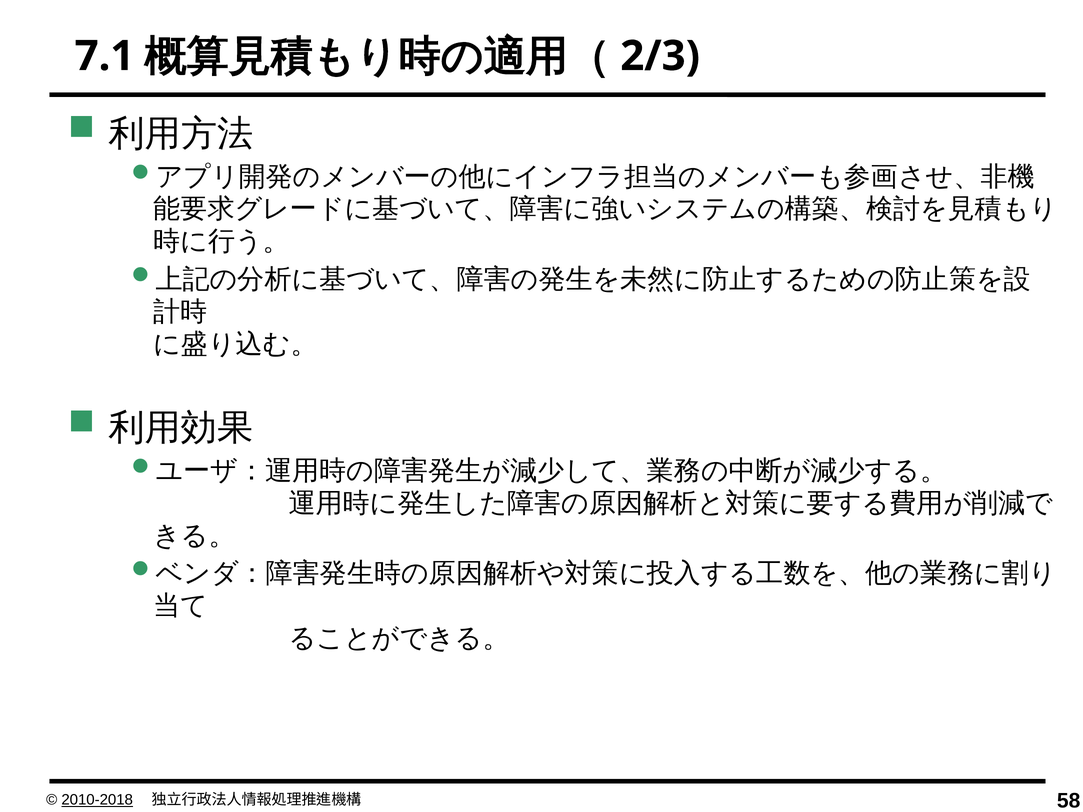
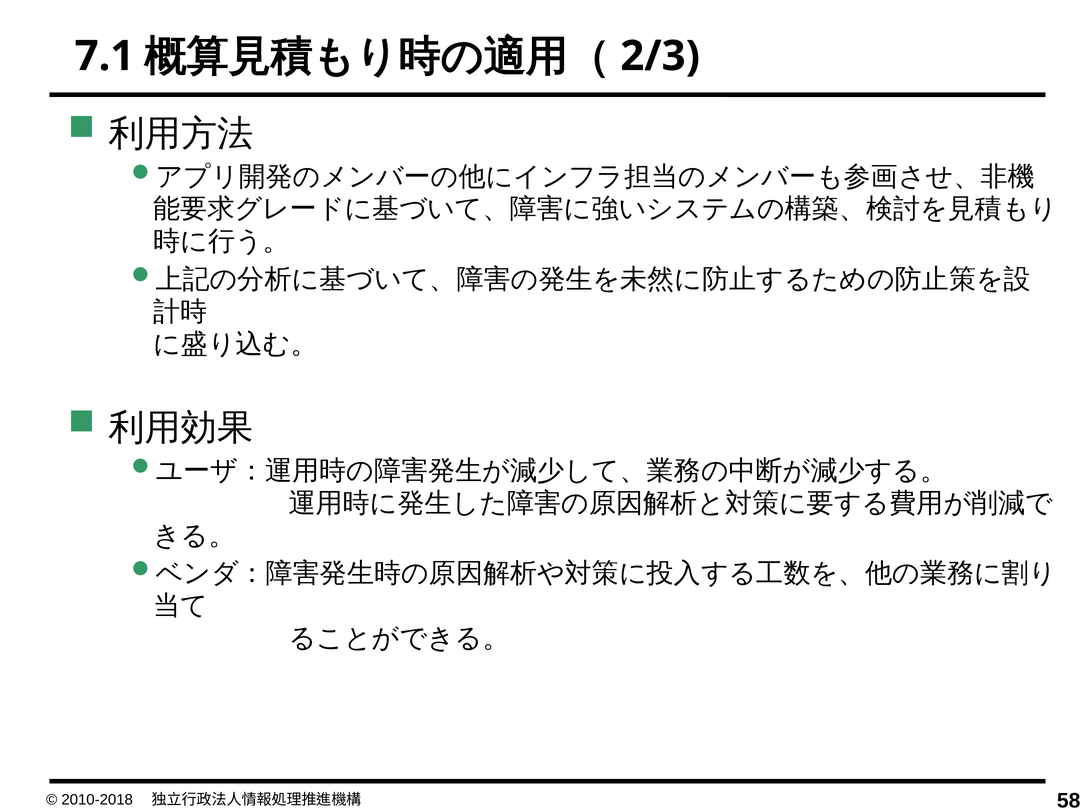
2010-2018 underline: present -> none (97, 800)
